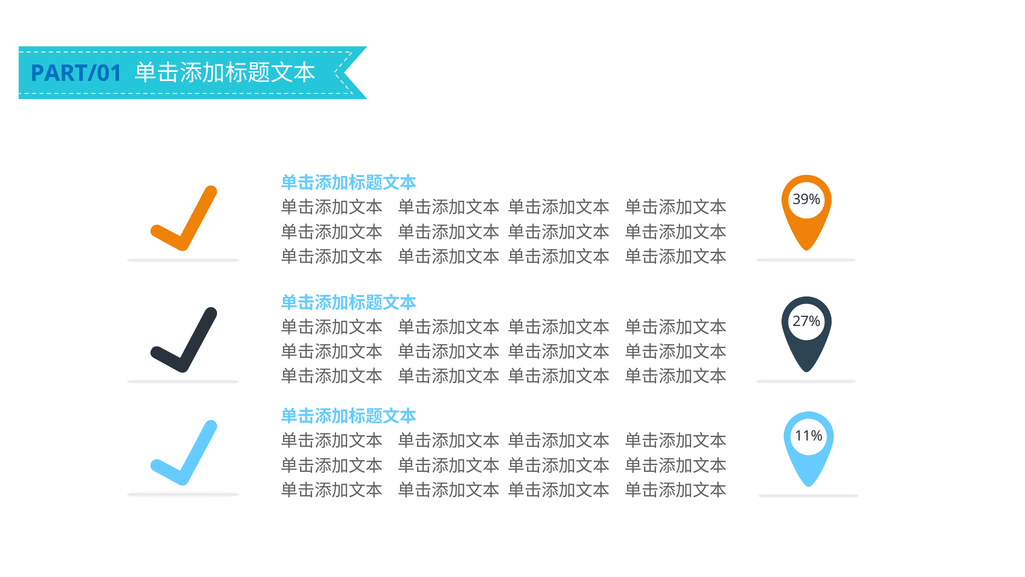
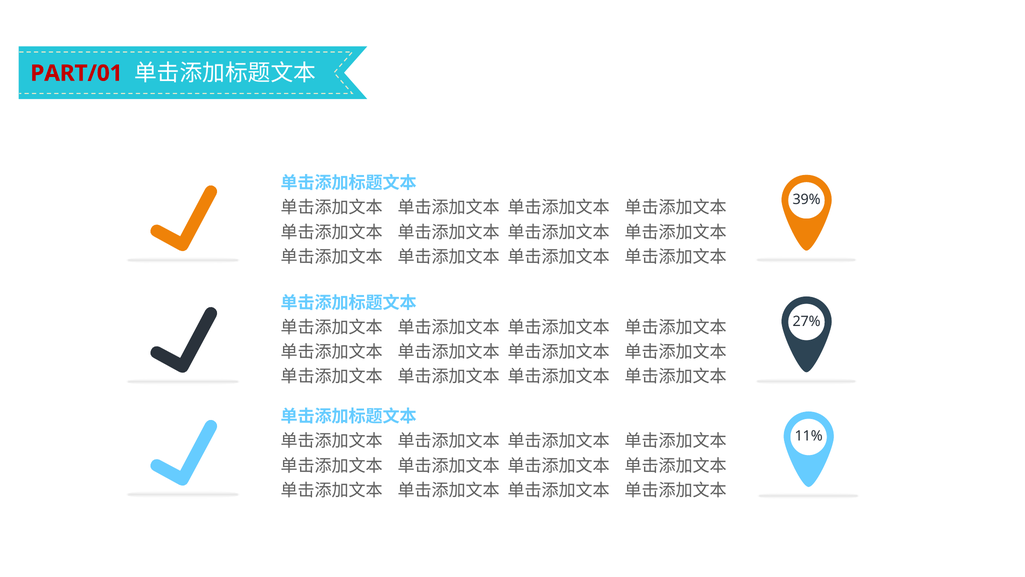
PART/01 colour: blue -> red (76, 73)
